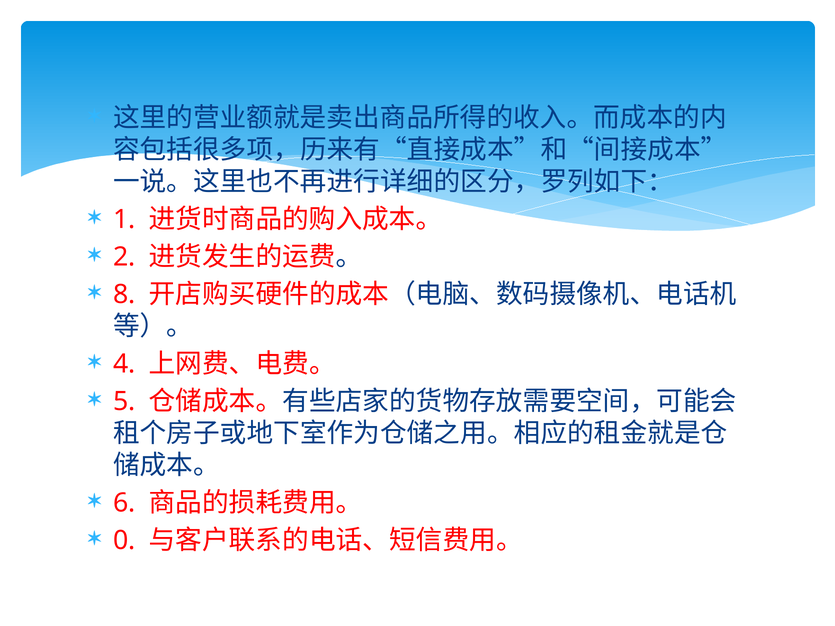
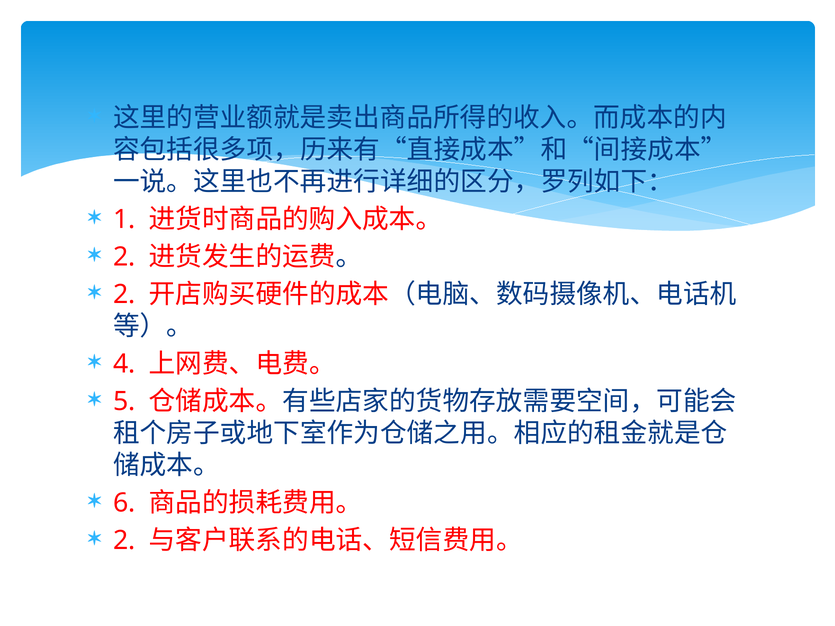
8: 8 -> 2 (124, 295)
0: 0 -> 2 (124, 541)
